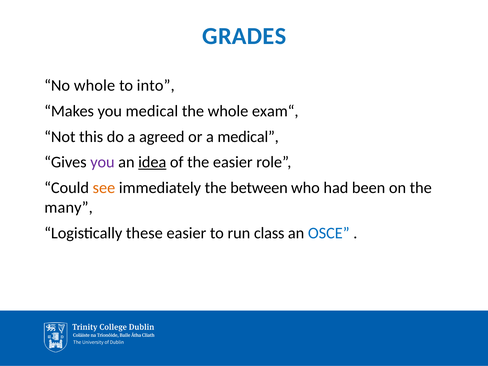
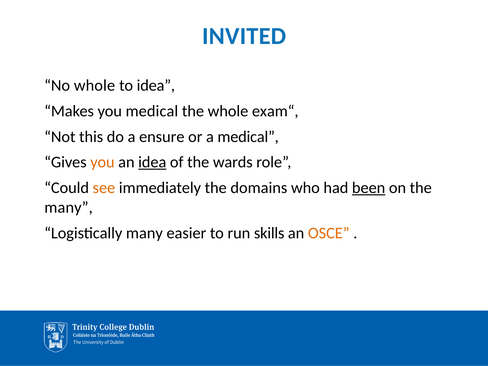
GRADES: GRADES -> INVITED (244, 36)
to into: into -> idea (156, 85)
agreed: agreed -> ensure (162, 137)
you colour: purple -> orange (102, 162)
the easier: easier -> wards (233, 162)
between: between -> domains (259, 188)
been underline: none -> present (369, 188)
Logistically these: these -> many (144, 233)
class: class -> skills (269, 233)
OSCE colour: blue -> orange (329, 233)
